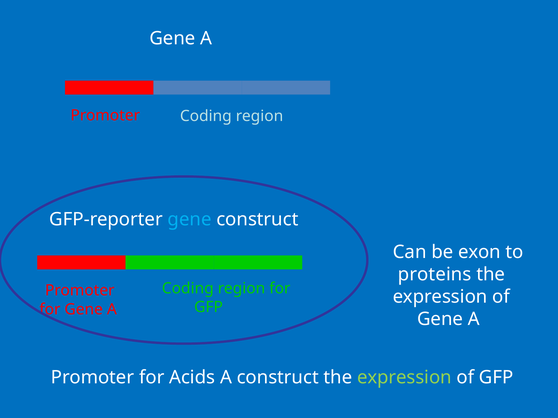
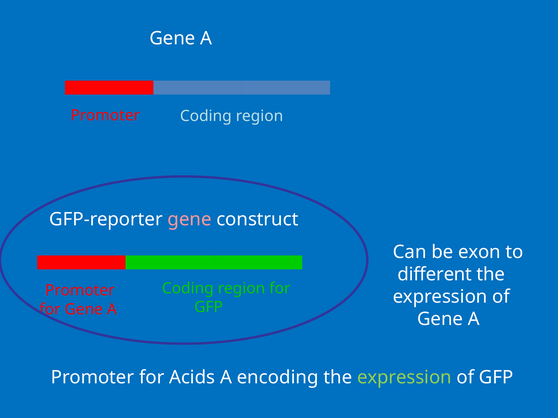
gene colour: light blue -> pink (190, 220)
proteins: proteins -> different (435, 275)
A construct: construct -> encoding (278, 378)
